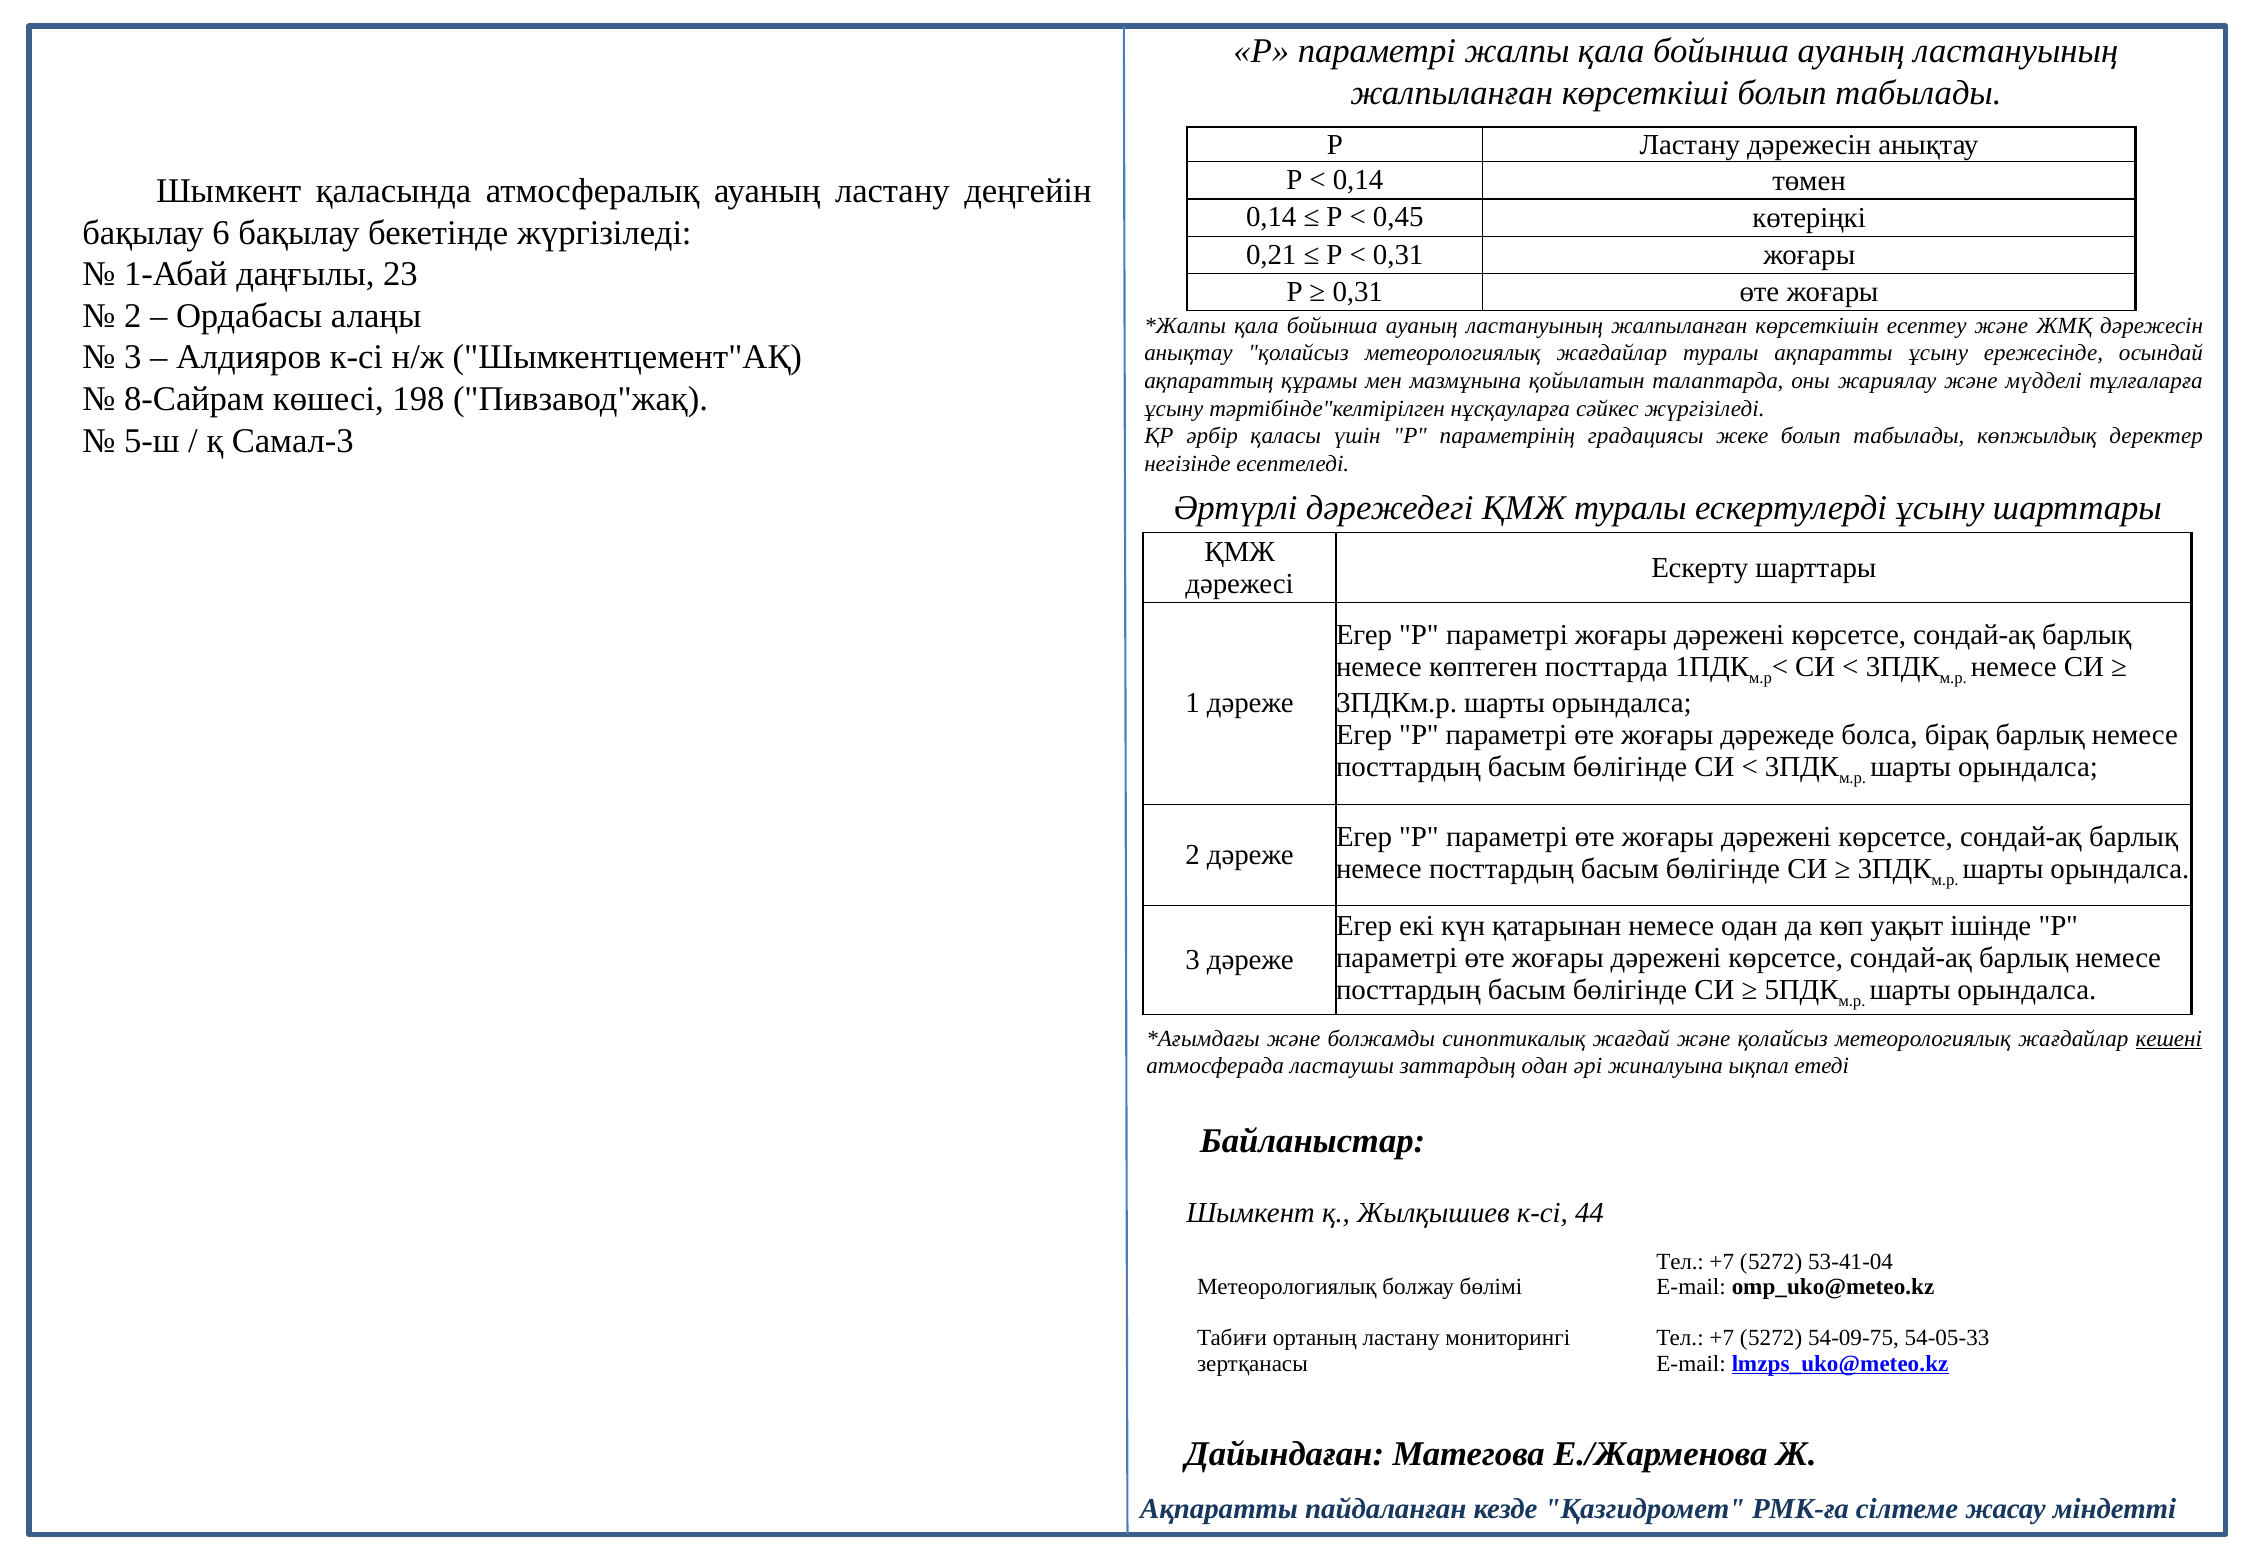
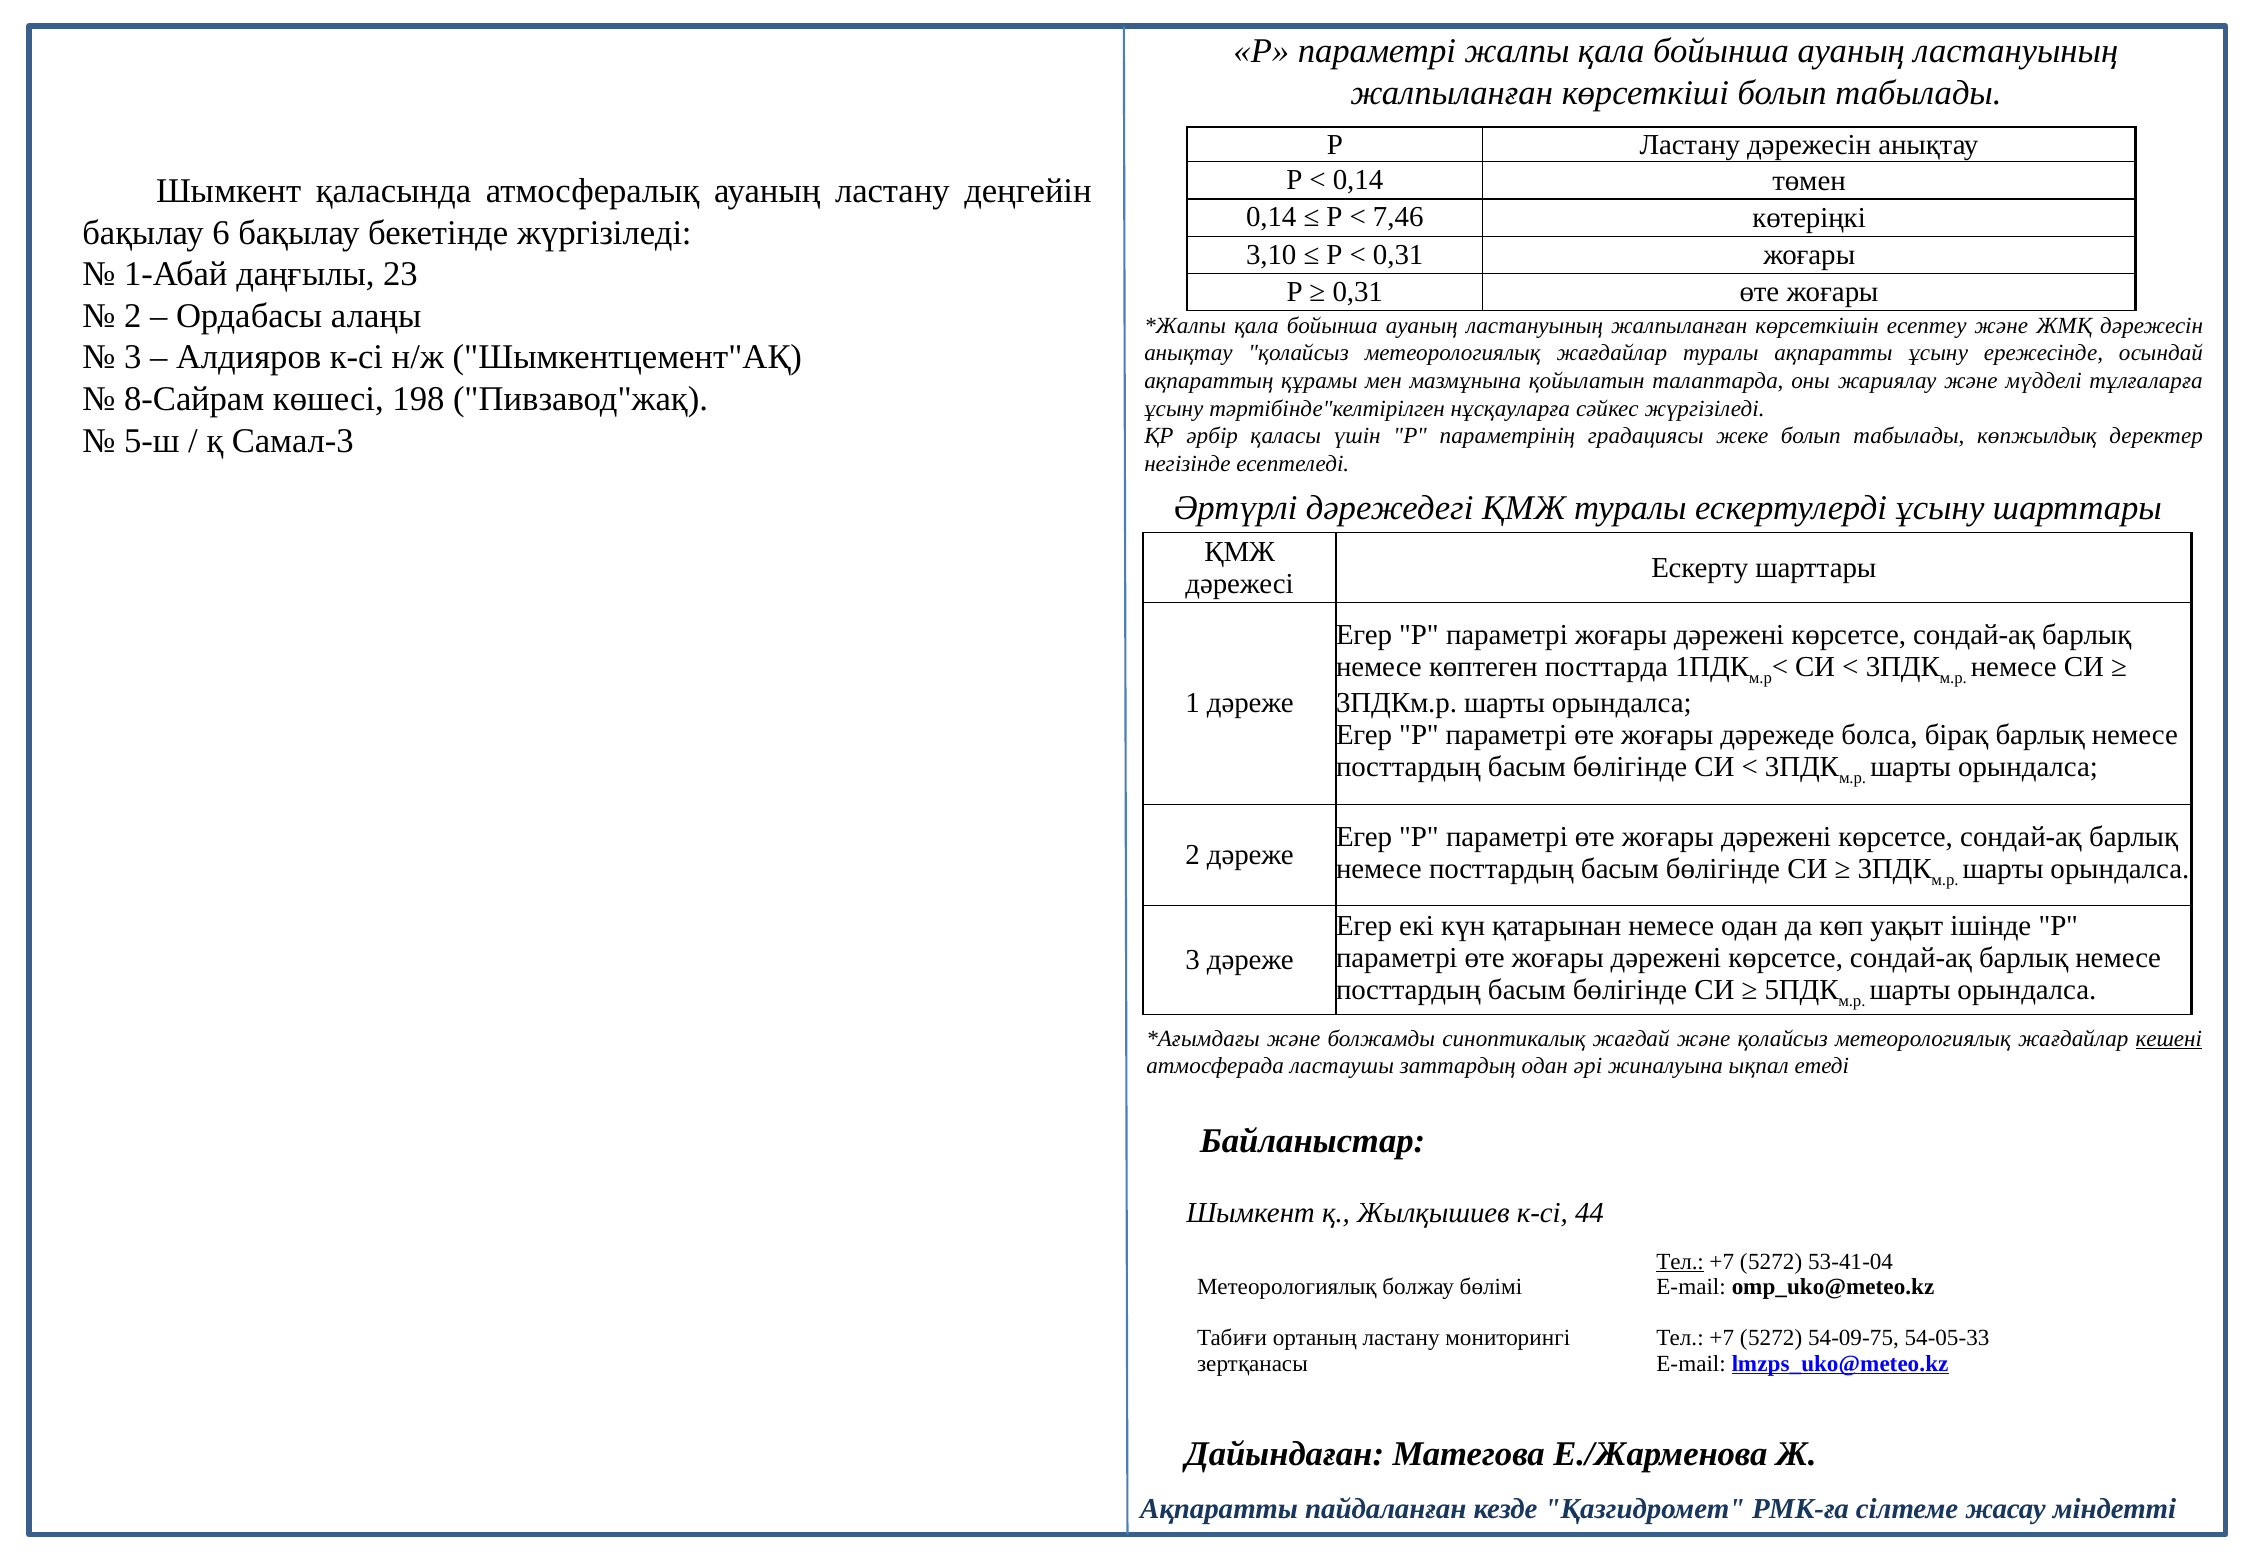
0,45: 0,45 -> 7,46 (1398, 217)
0,21: 0,21 -> 3,10 (1271, 254)
Тел underline: none -> present (1680, 1262)
